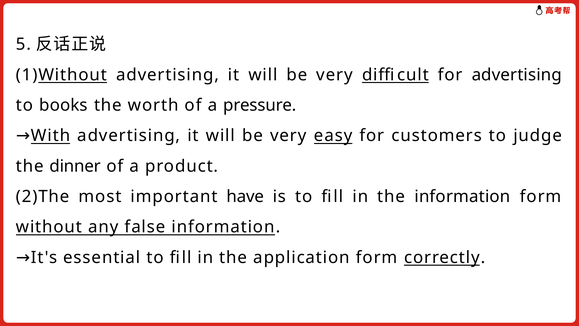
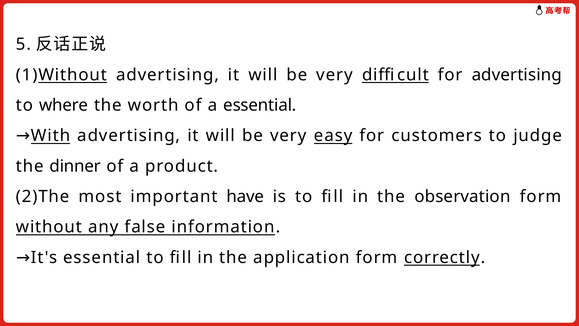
books: books -> where (64, 105)
a pressure: pressure -> essential (260, 105)
the information: information -> observation (462, 196)
